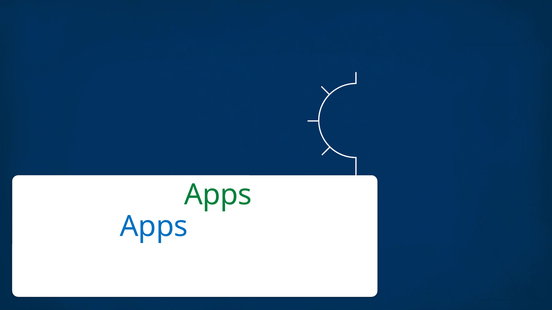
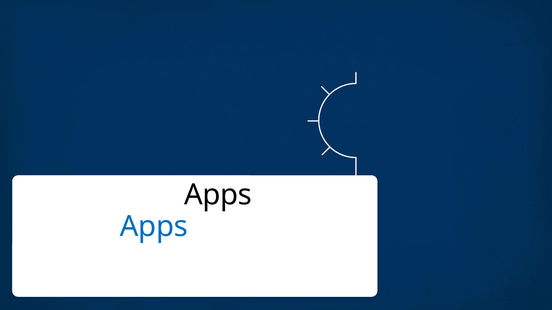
Apps colour: green -> black (218, 195)
